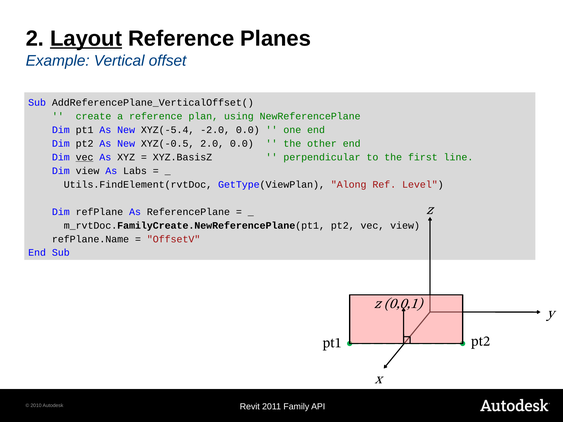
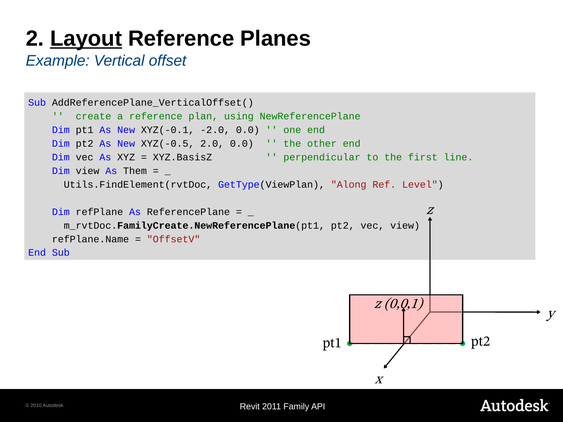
XYZ(-5.4: XYZ(-5.4 -> XYZ(-0.1 (168, 130)
vec underline: present -> none (85, 157)
Labs: Labs -> Them (135, 171)
